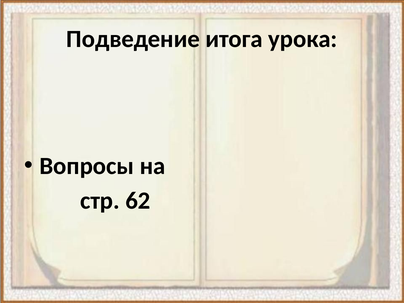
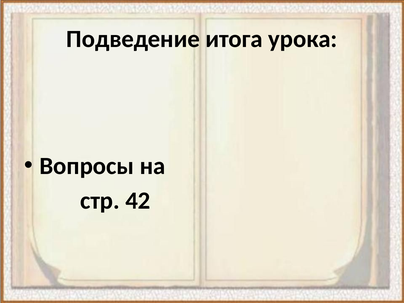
62: 62 -> 42 (138, 201)
